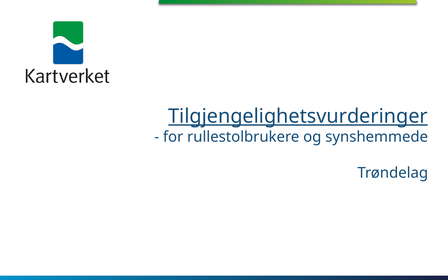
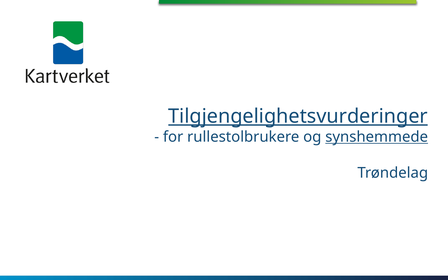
synshemmede underline: none -> present (377, 137)
